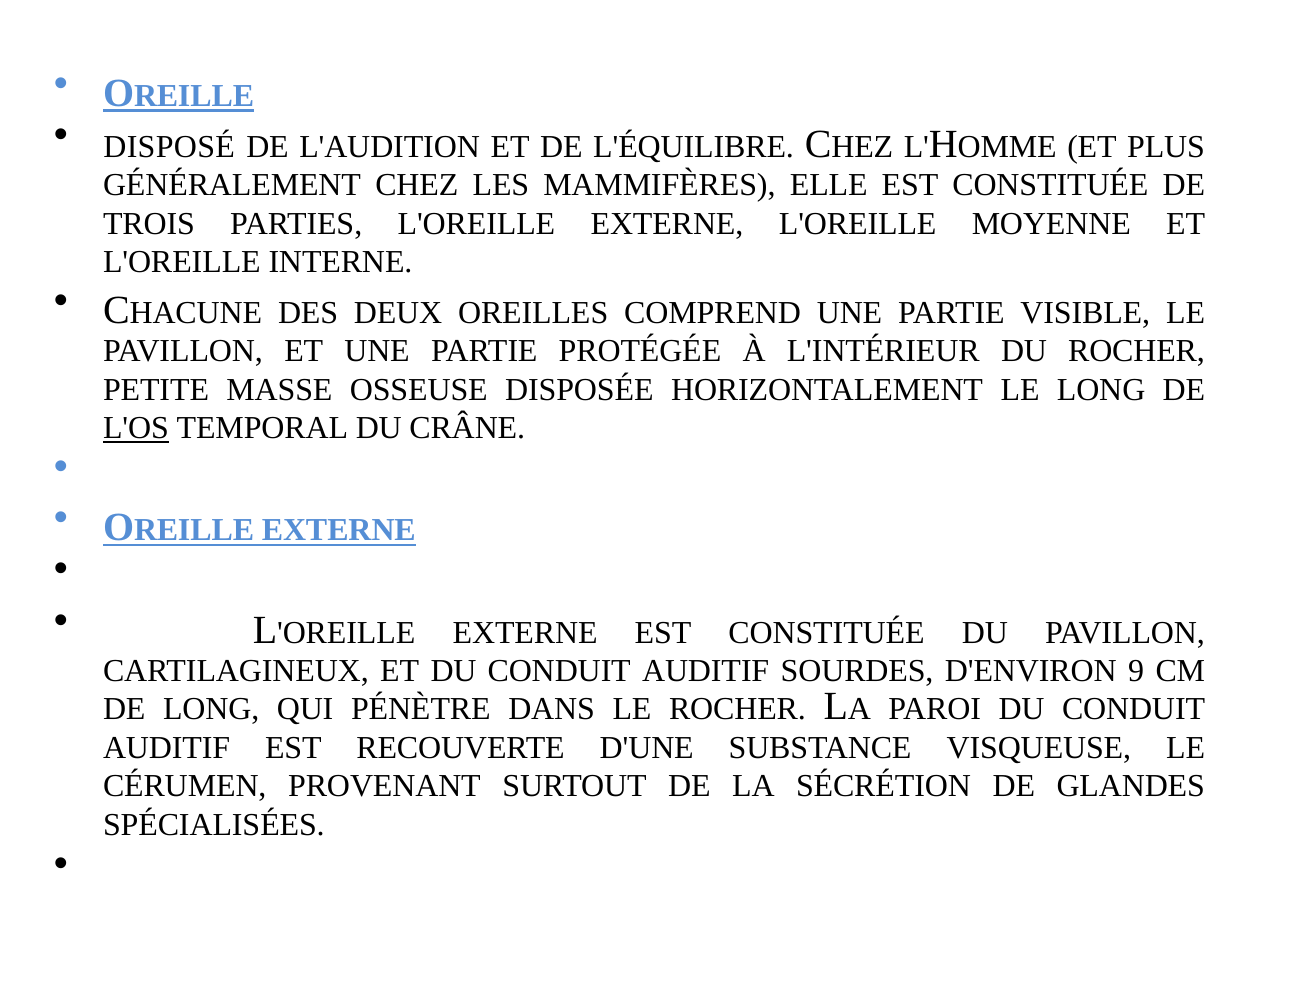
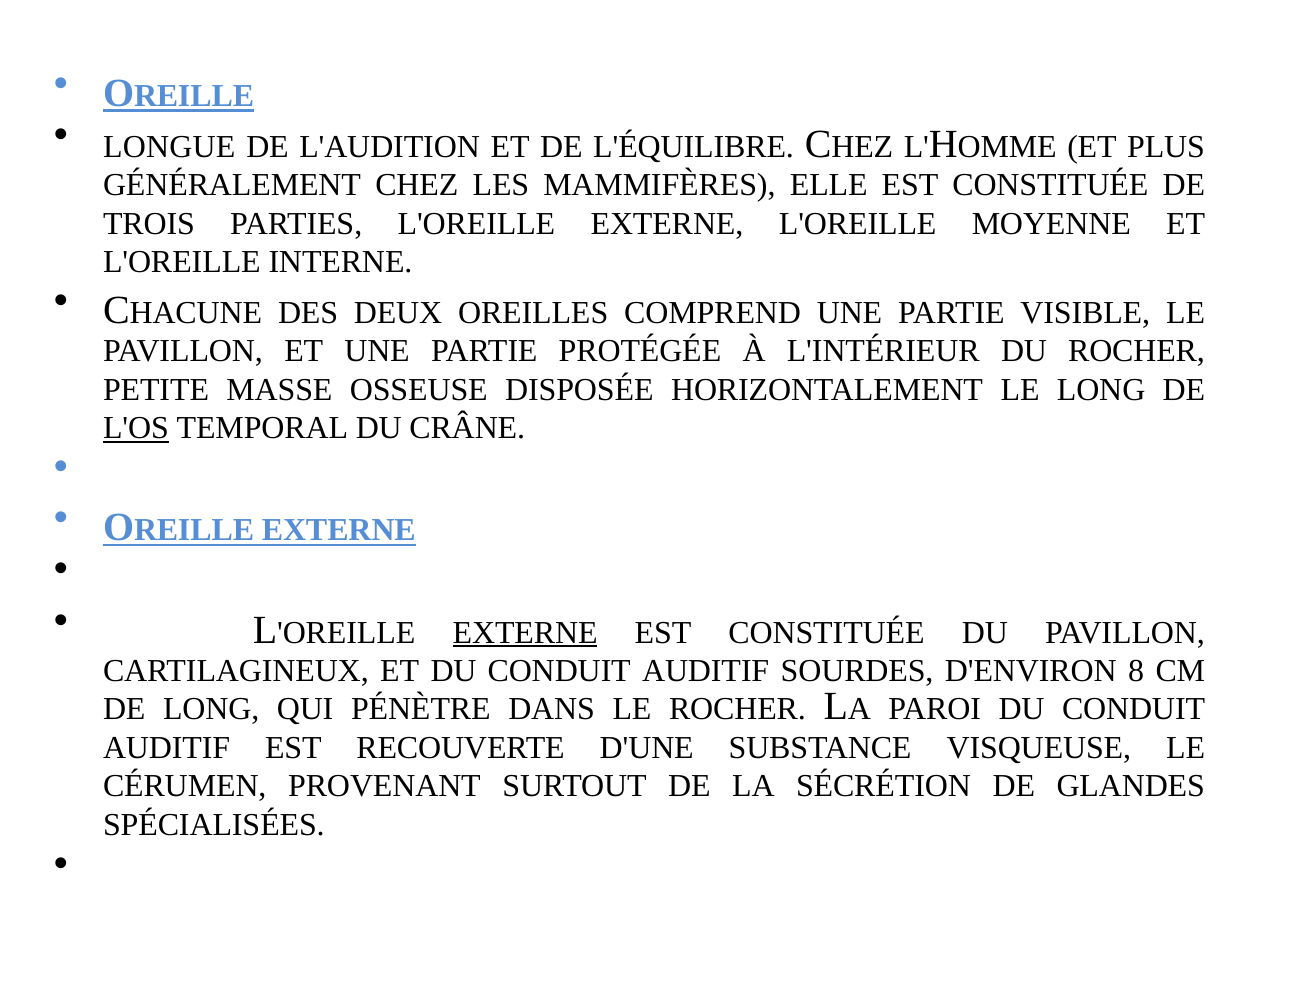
DISPOSÉ: DISPOSÉ -> LONGUE (169, 147)
EXTERNE underline: none -> present (525, 633)
9: 9 -> 8 (1136, 671)
